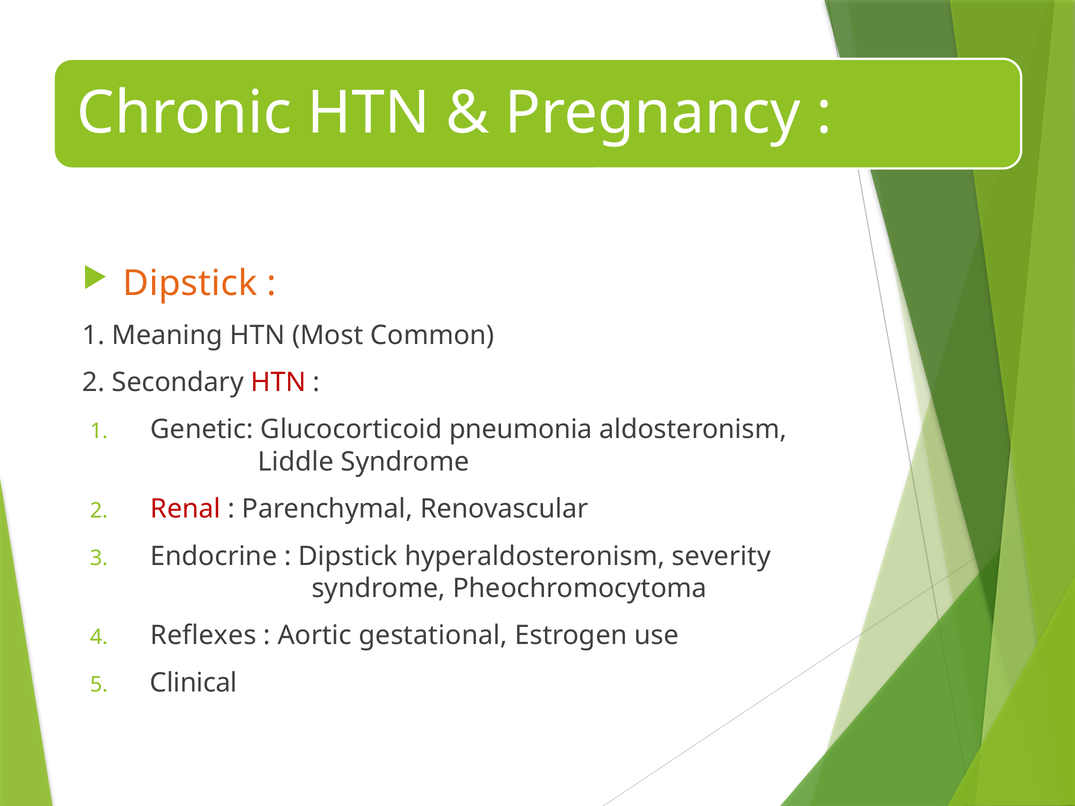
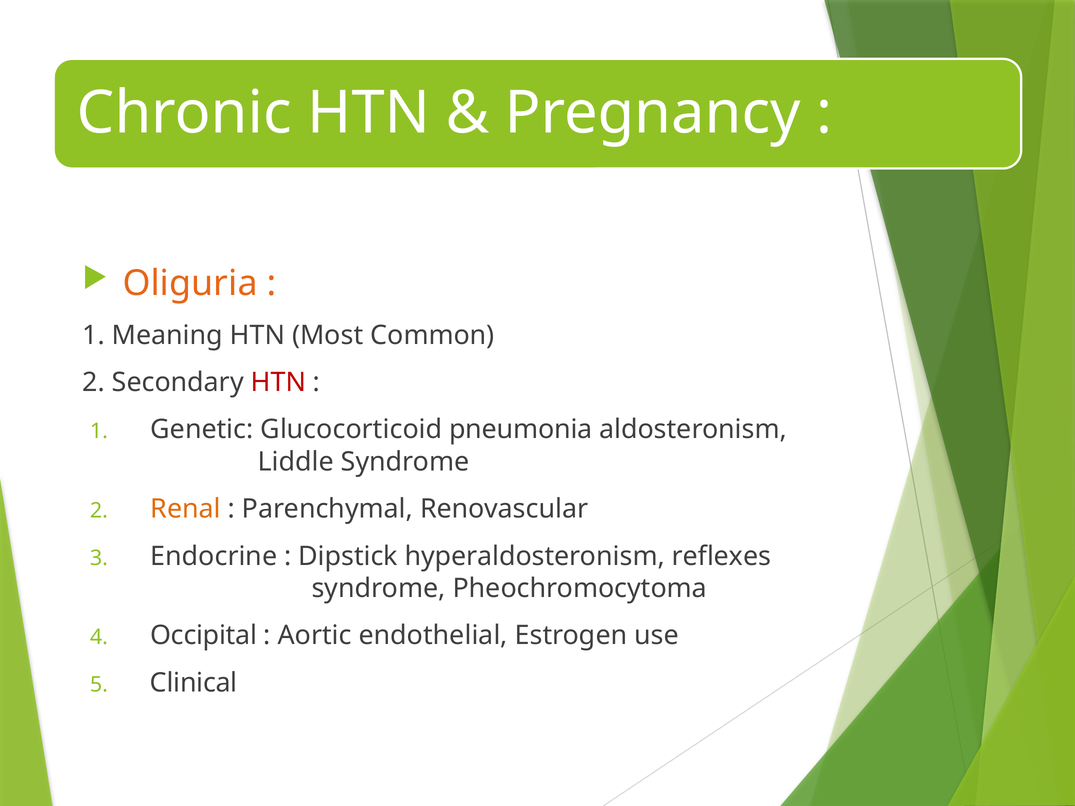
Dipstick: Dipstick -> Oliguria (190, 283)
Renal colour: red -> orange (186, 509)
severity: severity -> reflexes (721, 556)
Reflexes: Reflexes -> Occipital (204, 636)
gestational: gestational -> endothelial (433, 636)
